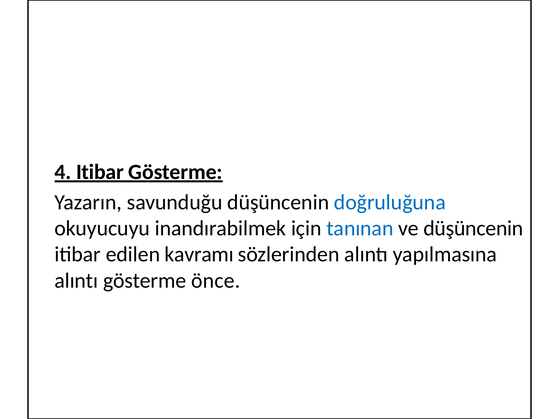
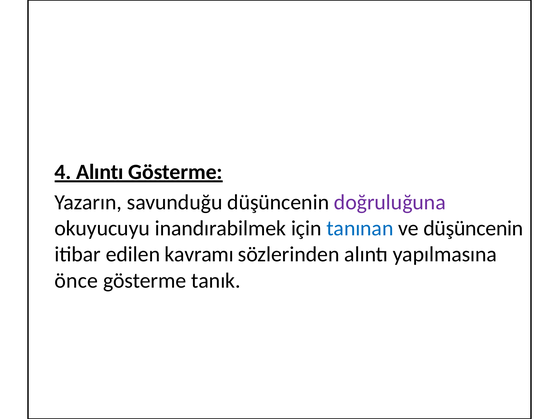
4 Itibar: Itibar -> Alıntı (100, 172)
doğruluğuna colour: blue -> purple (390, 202)
alıntı: alıntı -> önce (76, 281)
önce: önce -> tanık (216, 281)
